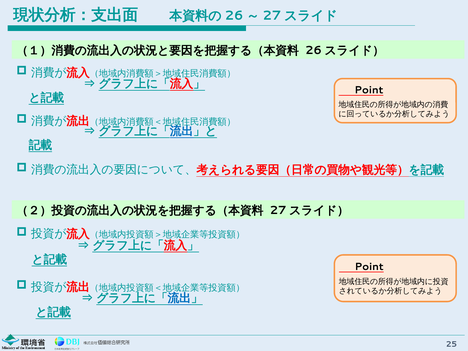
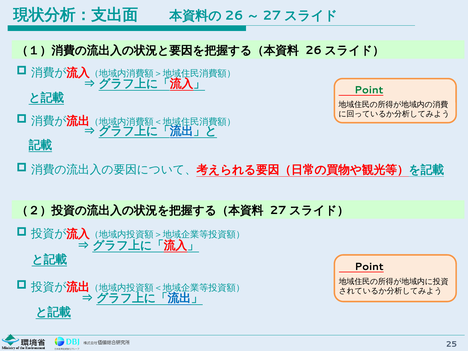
Point colour: black -> green (369, 90)
